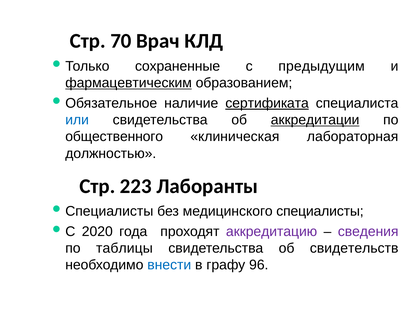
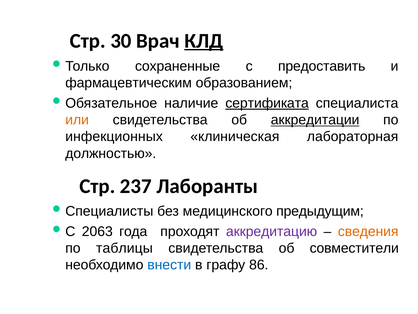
70: 70 -> 30 (121, 41)
КЛД underline: none -> present (204, 41)
предыдущим: предыдущим -> предоставить (322, 66)
фармацевтическим underline: present -> none (129, 83)
или colour: blue -> orange (77, 120)
общественного: общественного -> инфекционных (114, 136)
223: 223 -> 237 (136, 186)
специалисты: специалисты -> предыдущим (320, 211)
2020: 2020 -> 2063 (97, 231)
сведения colour: purple -> orange (368, 231)
свидетельств: свидетельств -> совместители (354, 248)
96: 96 -> 86 (259, 265)
